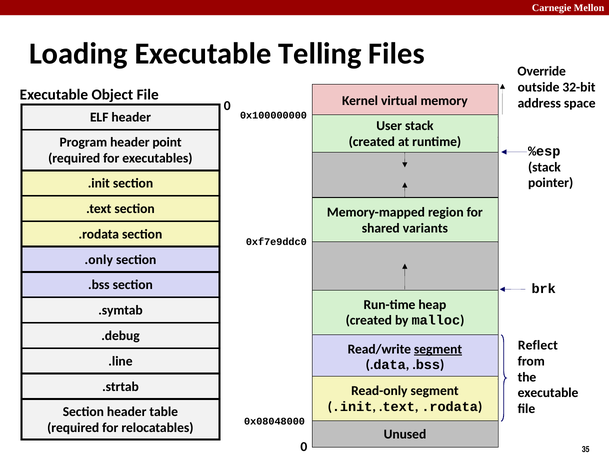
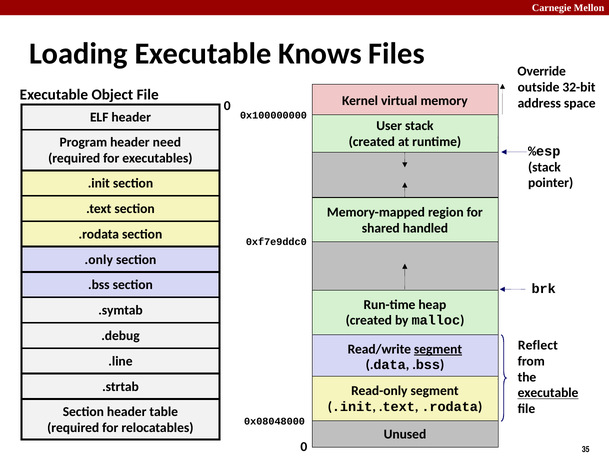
Telling: Telling -> Knows (320, 54)
point: point -> need (167, 142)
variants: variants -> handled (425, 228)
executable underline: none -> present (548, 393)
